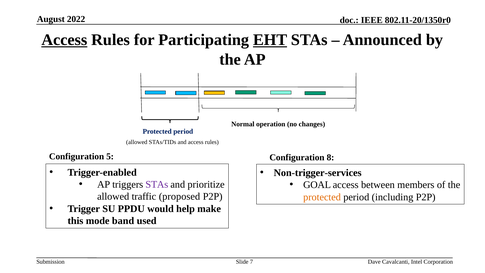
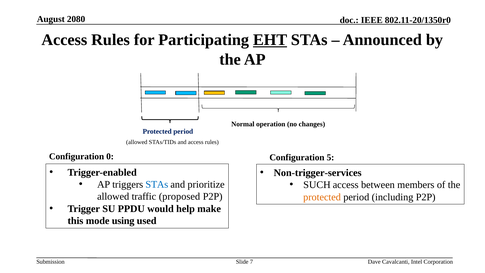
2022: 2022 -> 2080 (76, 19)
Access underline: present -> none (64, 40)
5: 5 -> 0 (110, 156)
8: 8 -> 5 (330, 157)
STAs colour: purple -> blue (157, 184)
GOAL: GOAL -> SUCH (317, 185)
band: band -> using (123, 221)
